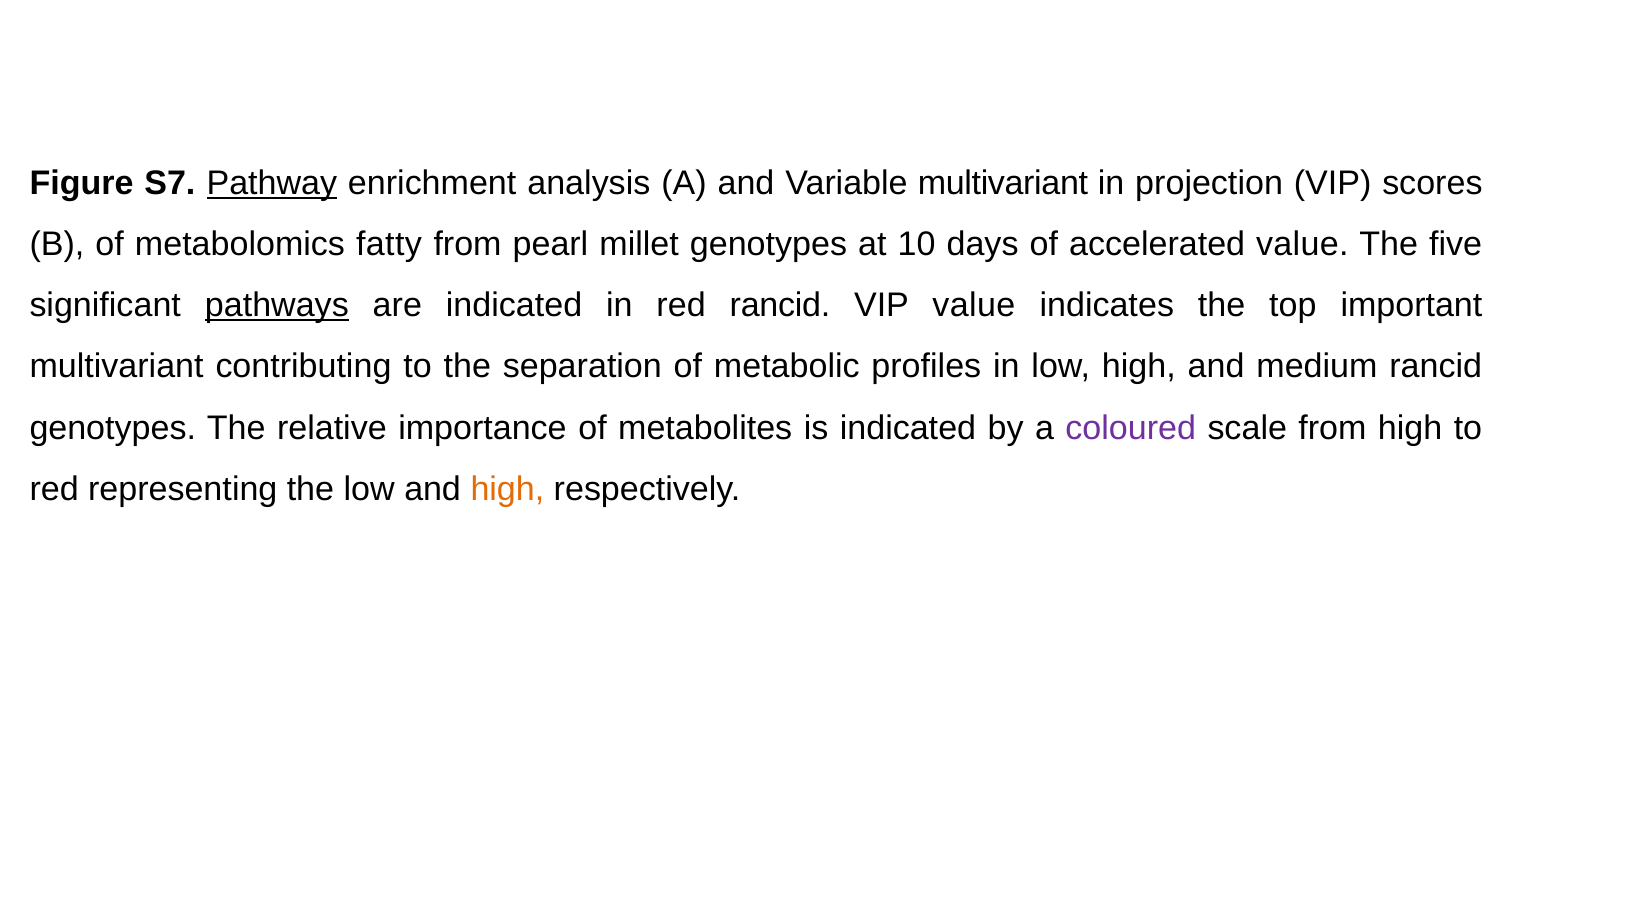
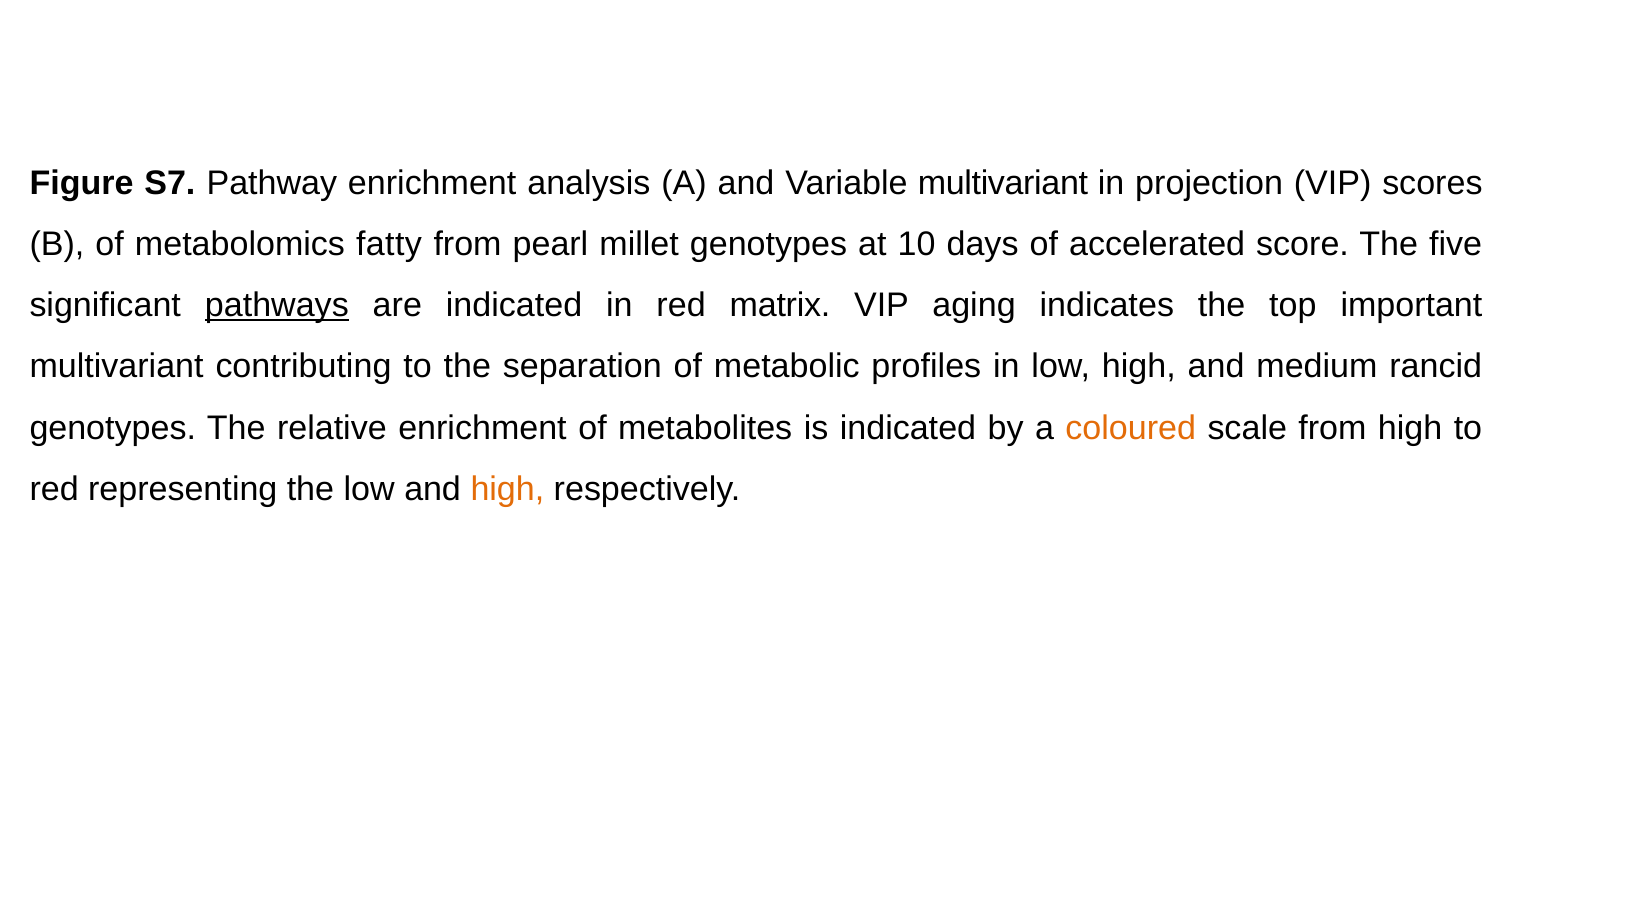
Pathway underline: present -> none (272, 183)
accelerated value: value -> score (1303, 244)
red rancid: rancid -> matrix (780, 305)
VIP value: value -> aging (974, 305)
relative importance: importance -> enrichment (482, 428)
coloured colour: purple -> orange (1131, 428)
